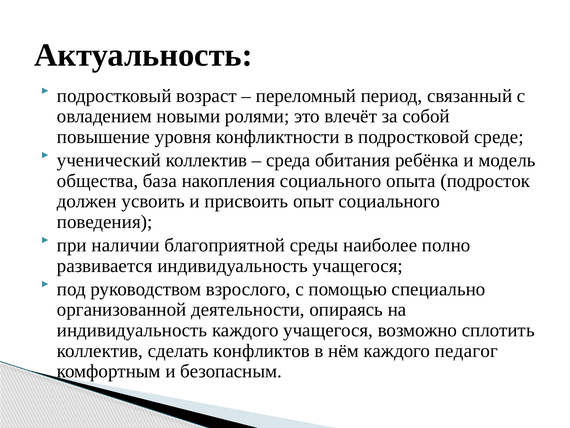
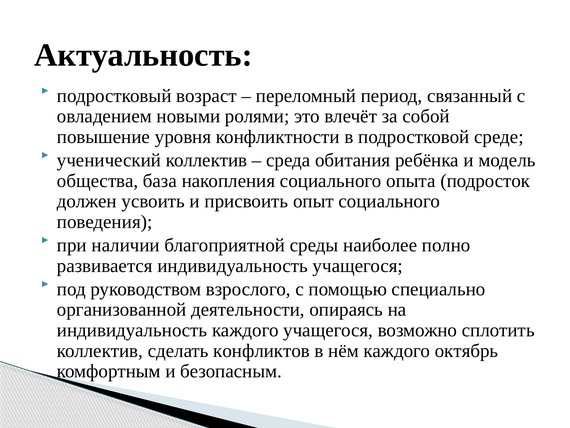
педагог: педагог -> октябрь (466, 350)
